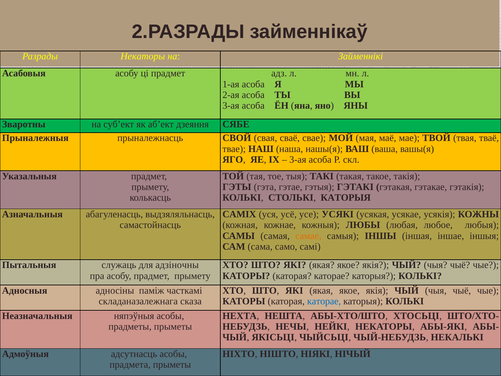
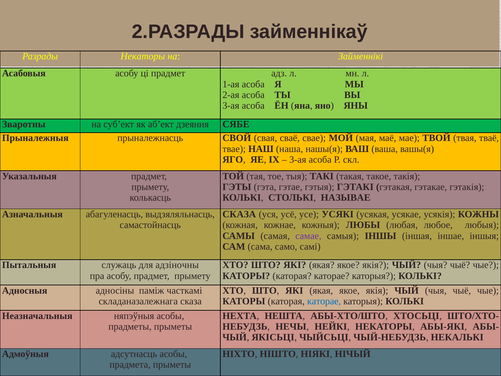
СТОЛЬКІ КАТОРЫЯ: КАТОРЫЯ -> НАЗЫВАЕ (346, 198)
САМІХ: САМІХ -> СКАЗА (239, 214)
самае colour: orange -> purple (308, 236)
